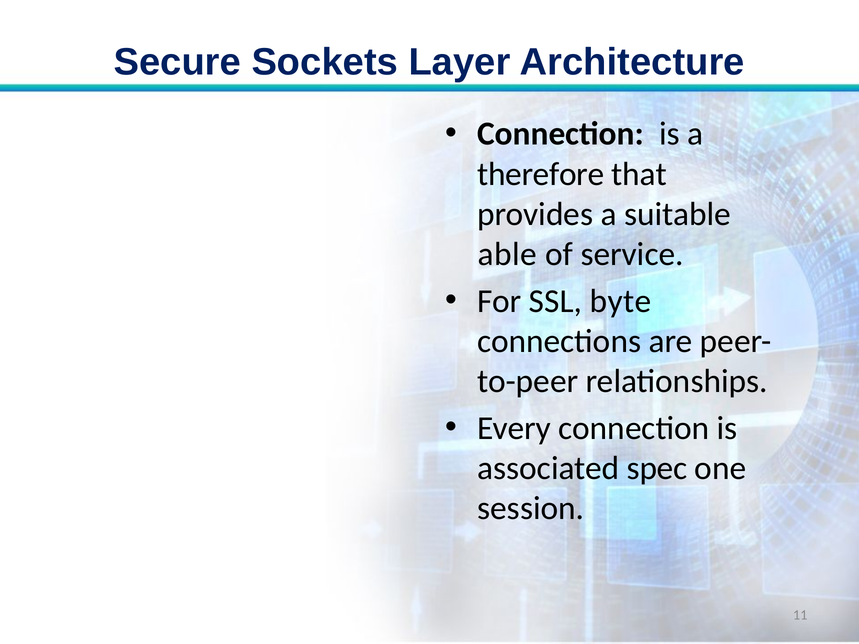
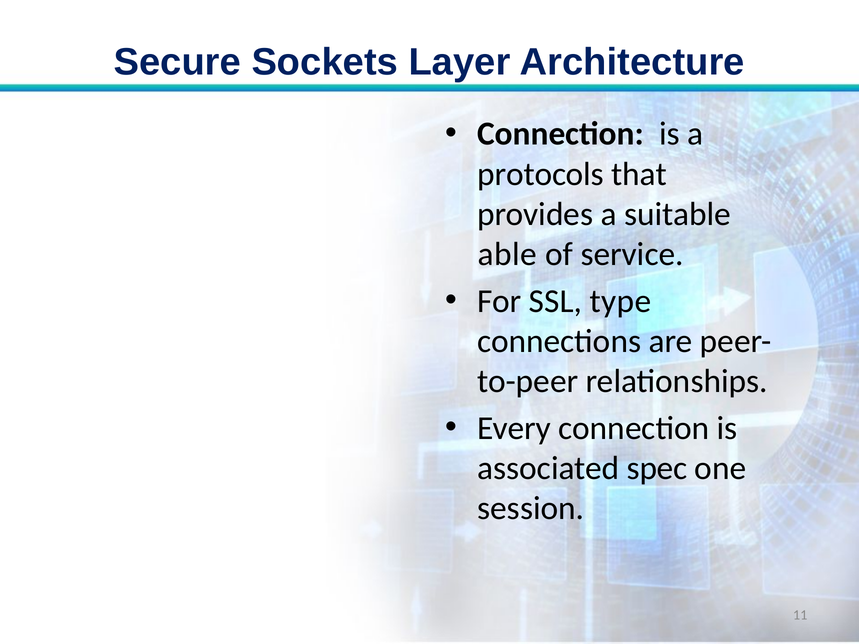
therefore: therefore -> protocols (541, 174)
byte: byte -> type (621, 301)
